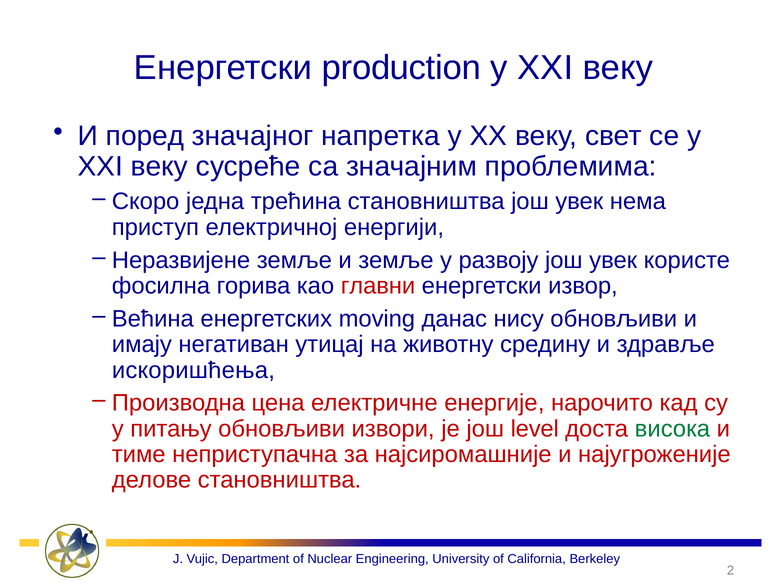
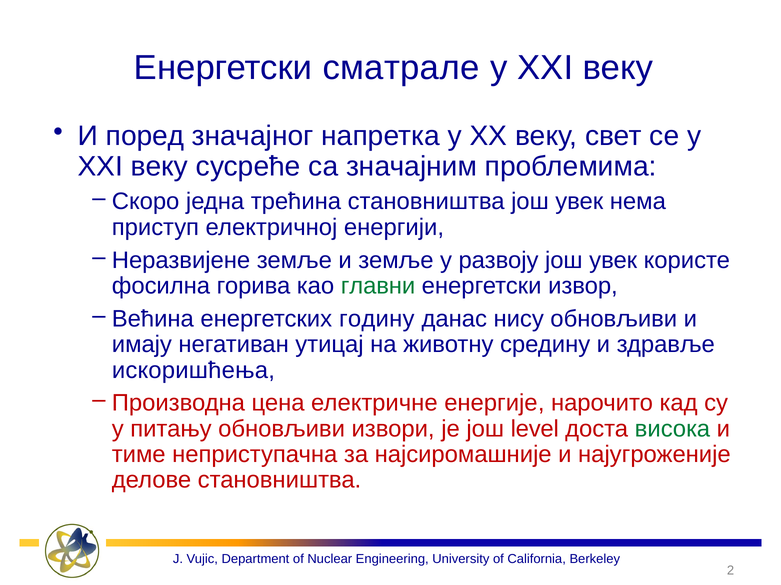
production: production -> сматрале (401, 68)
главни colour: red -> green (378, 286)
moving: moving -> годину (377, 319)
